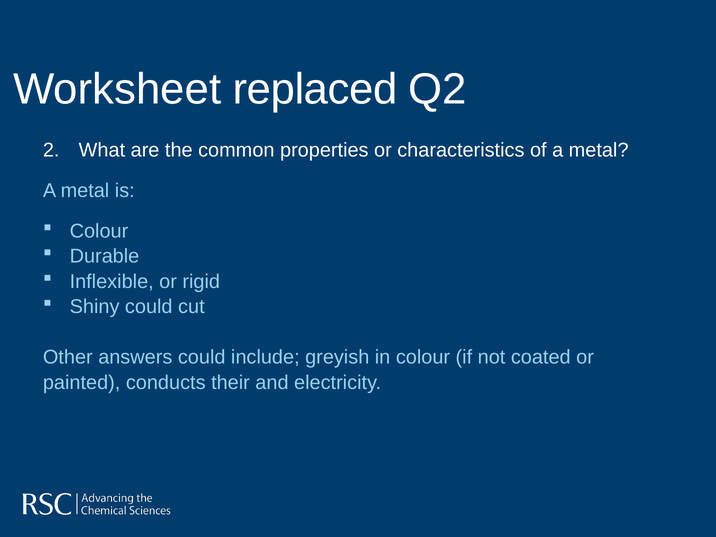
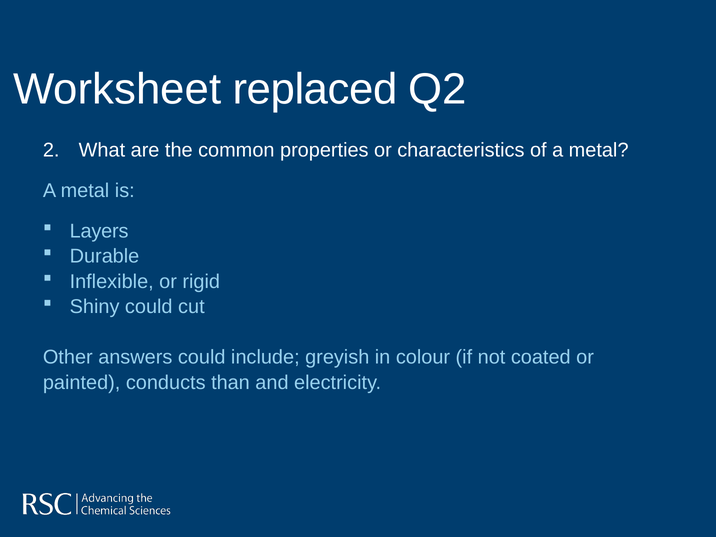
Colour: Colour -> Layers (99, 231)
their: their -> than (230, 383)
